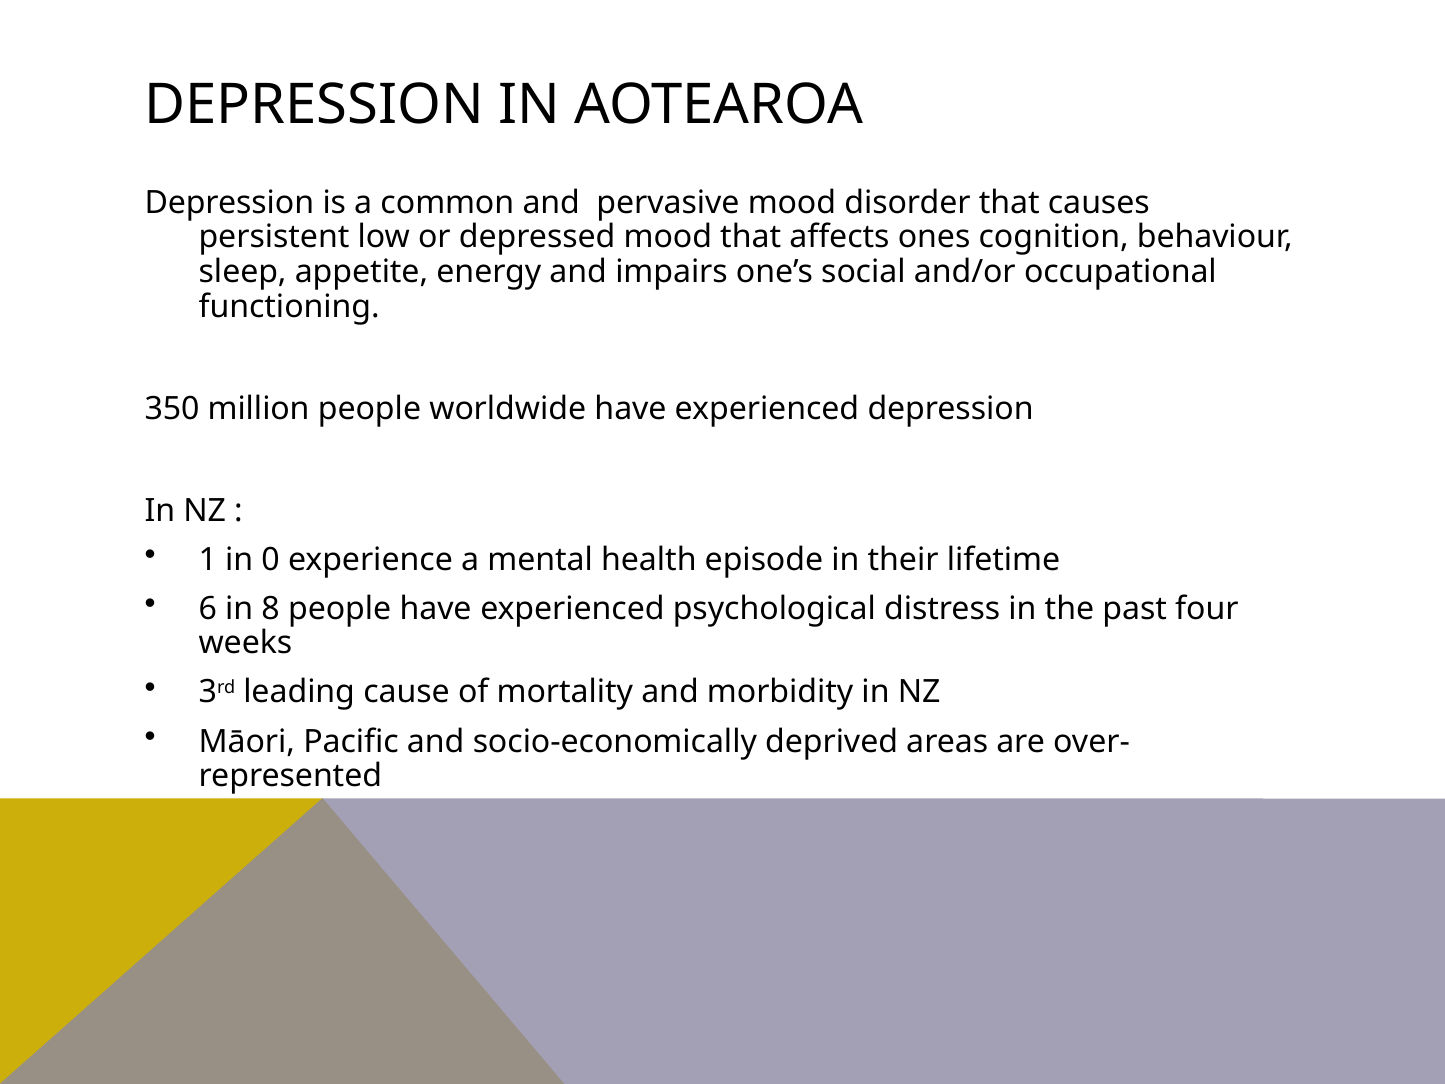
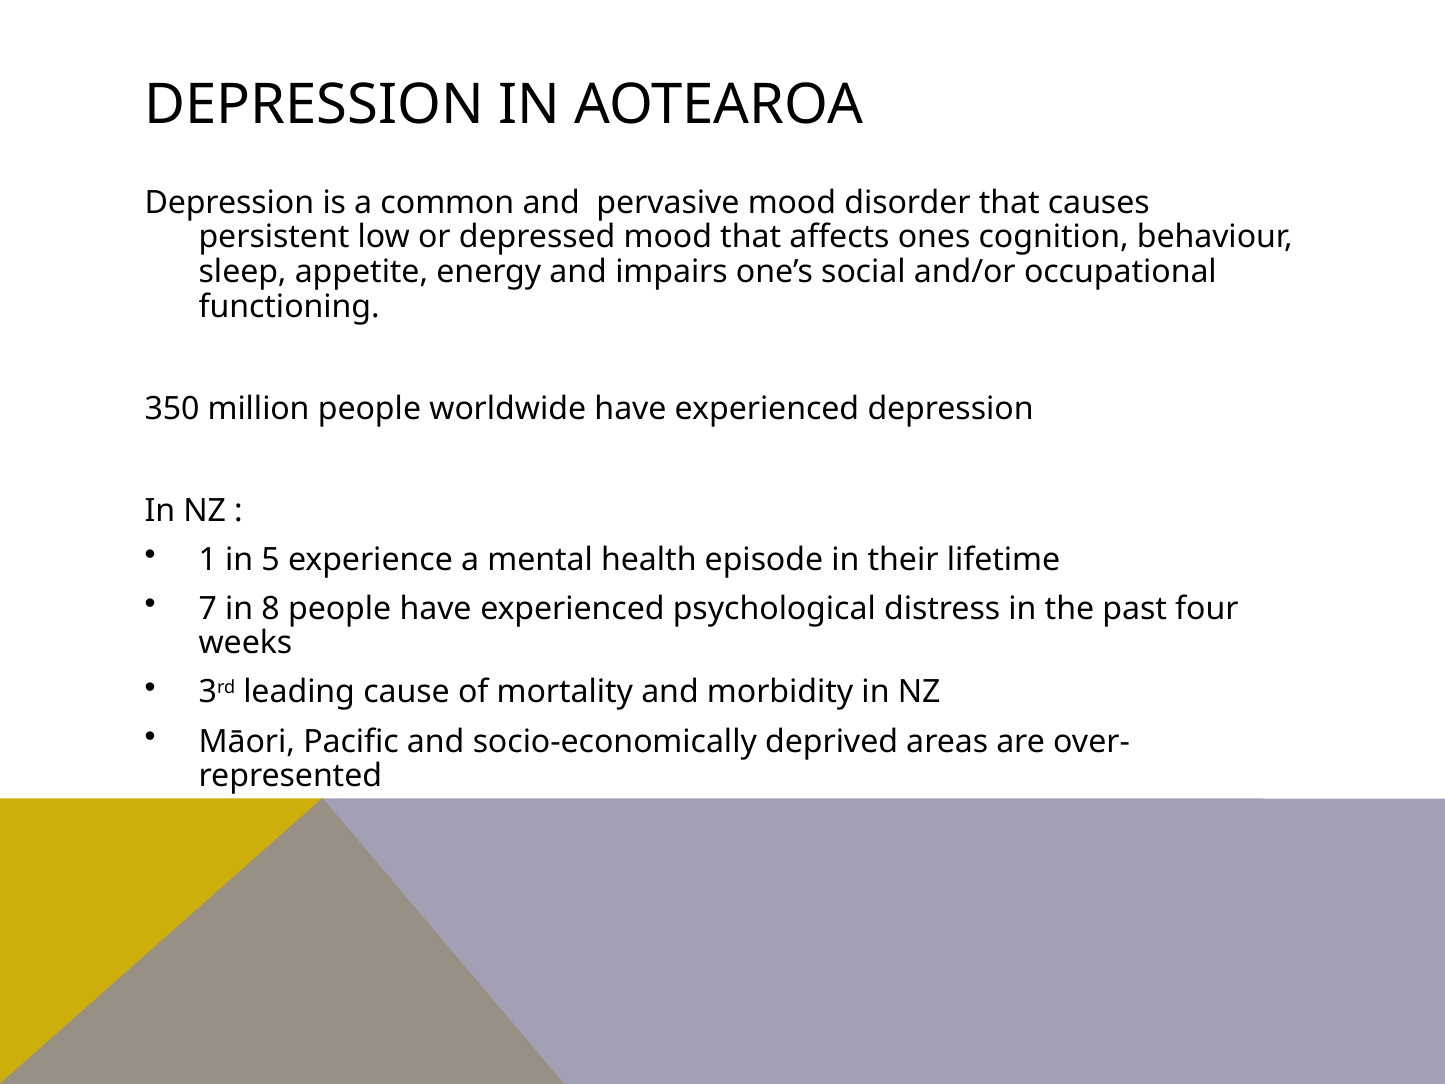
0: 0 -> 5 (271, 560)
6: 6 -> 7 (208, 609)
